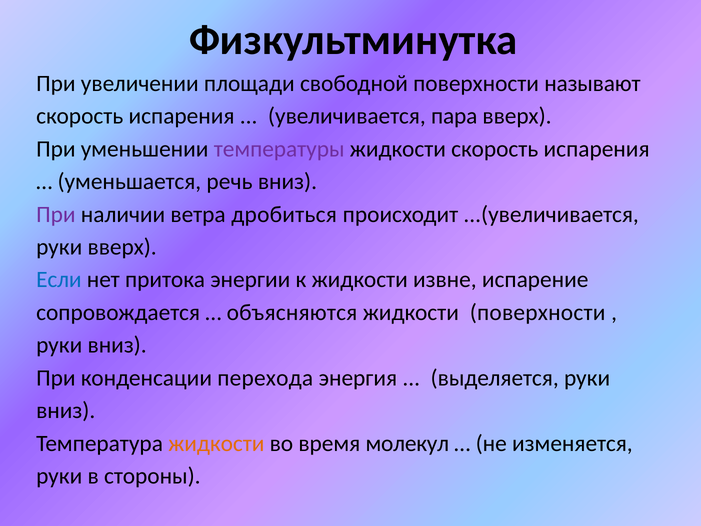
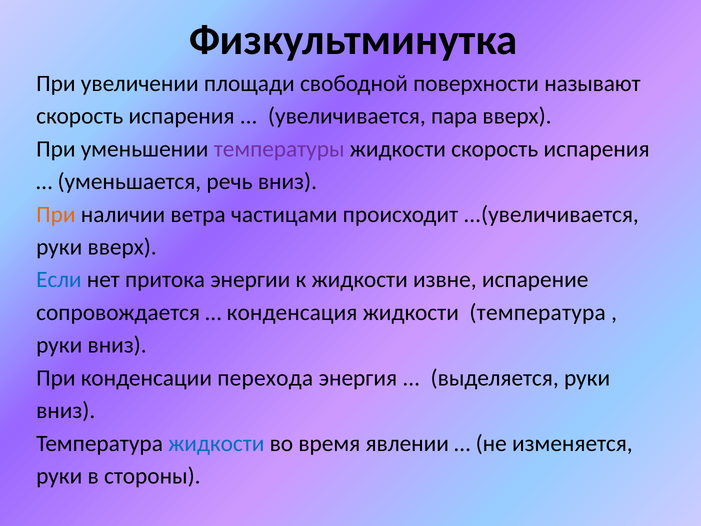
При colour: purple -> orange (56, 214)
дробиться: дробиться -> частицами (284, 214)
объясняются: объясняются -> конденсация (292, 312)
жидкости поверхности: поверхности -> температура (538, 312)
жидкости colour: orange -> blue (216, 443)
молекул: молекул -> явлении (407, 443)
